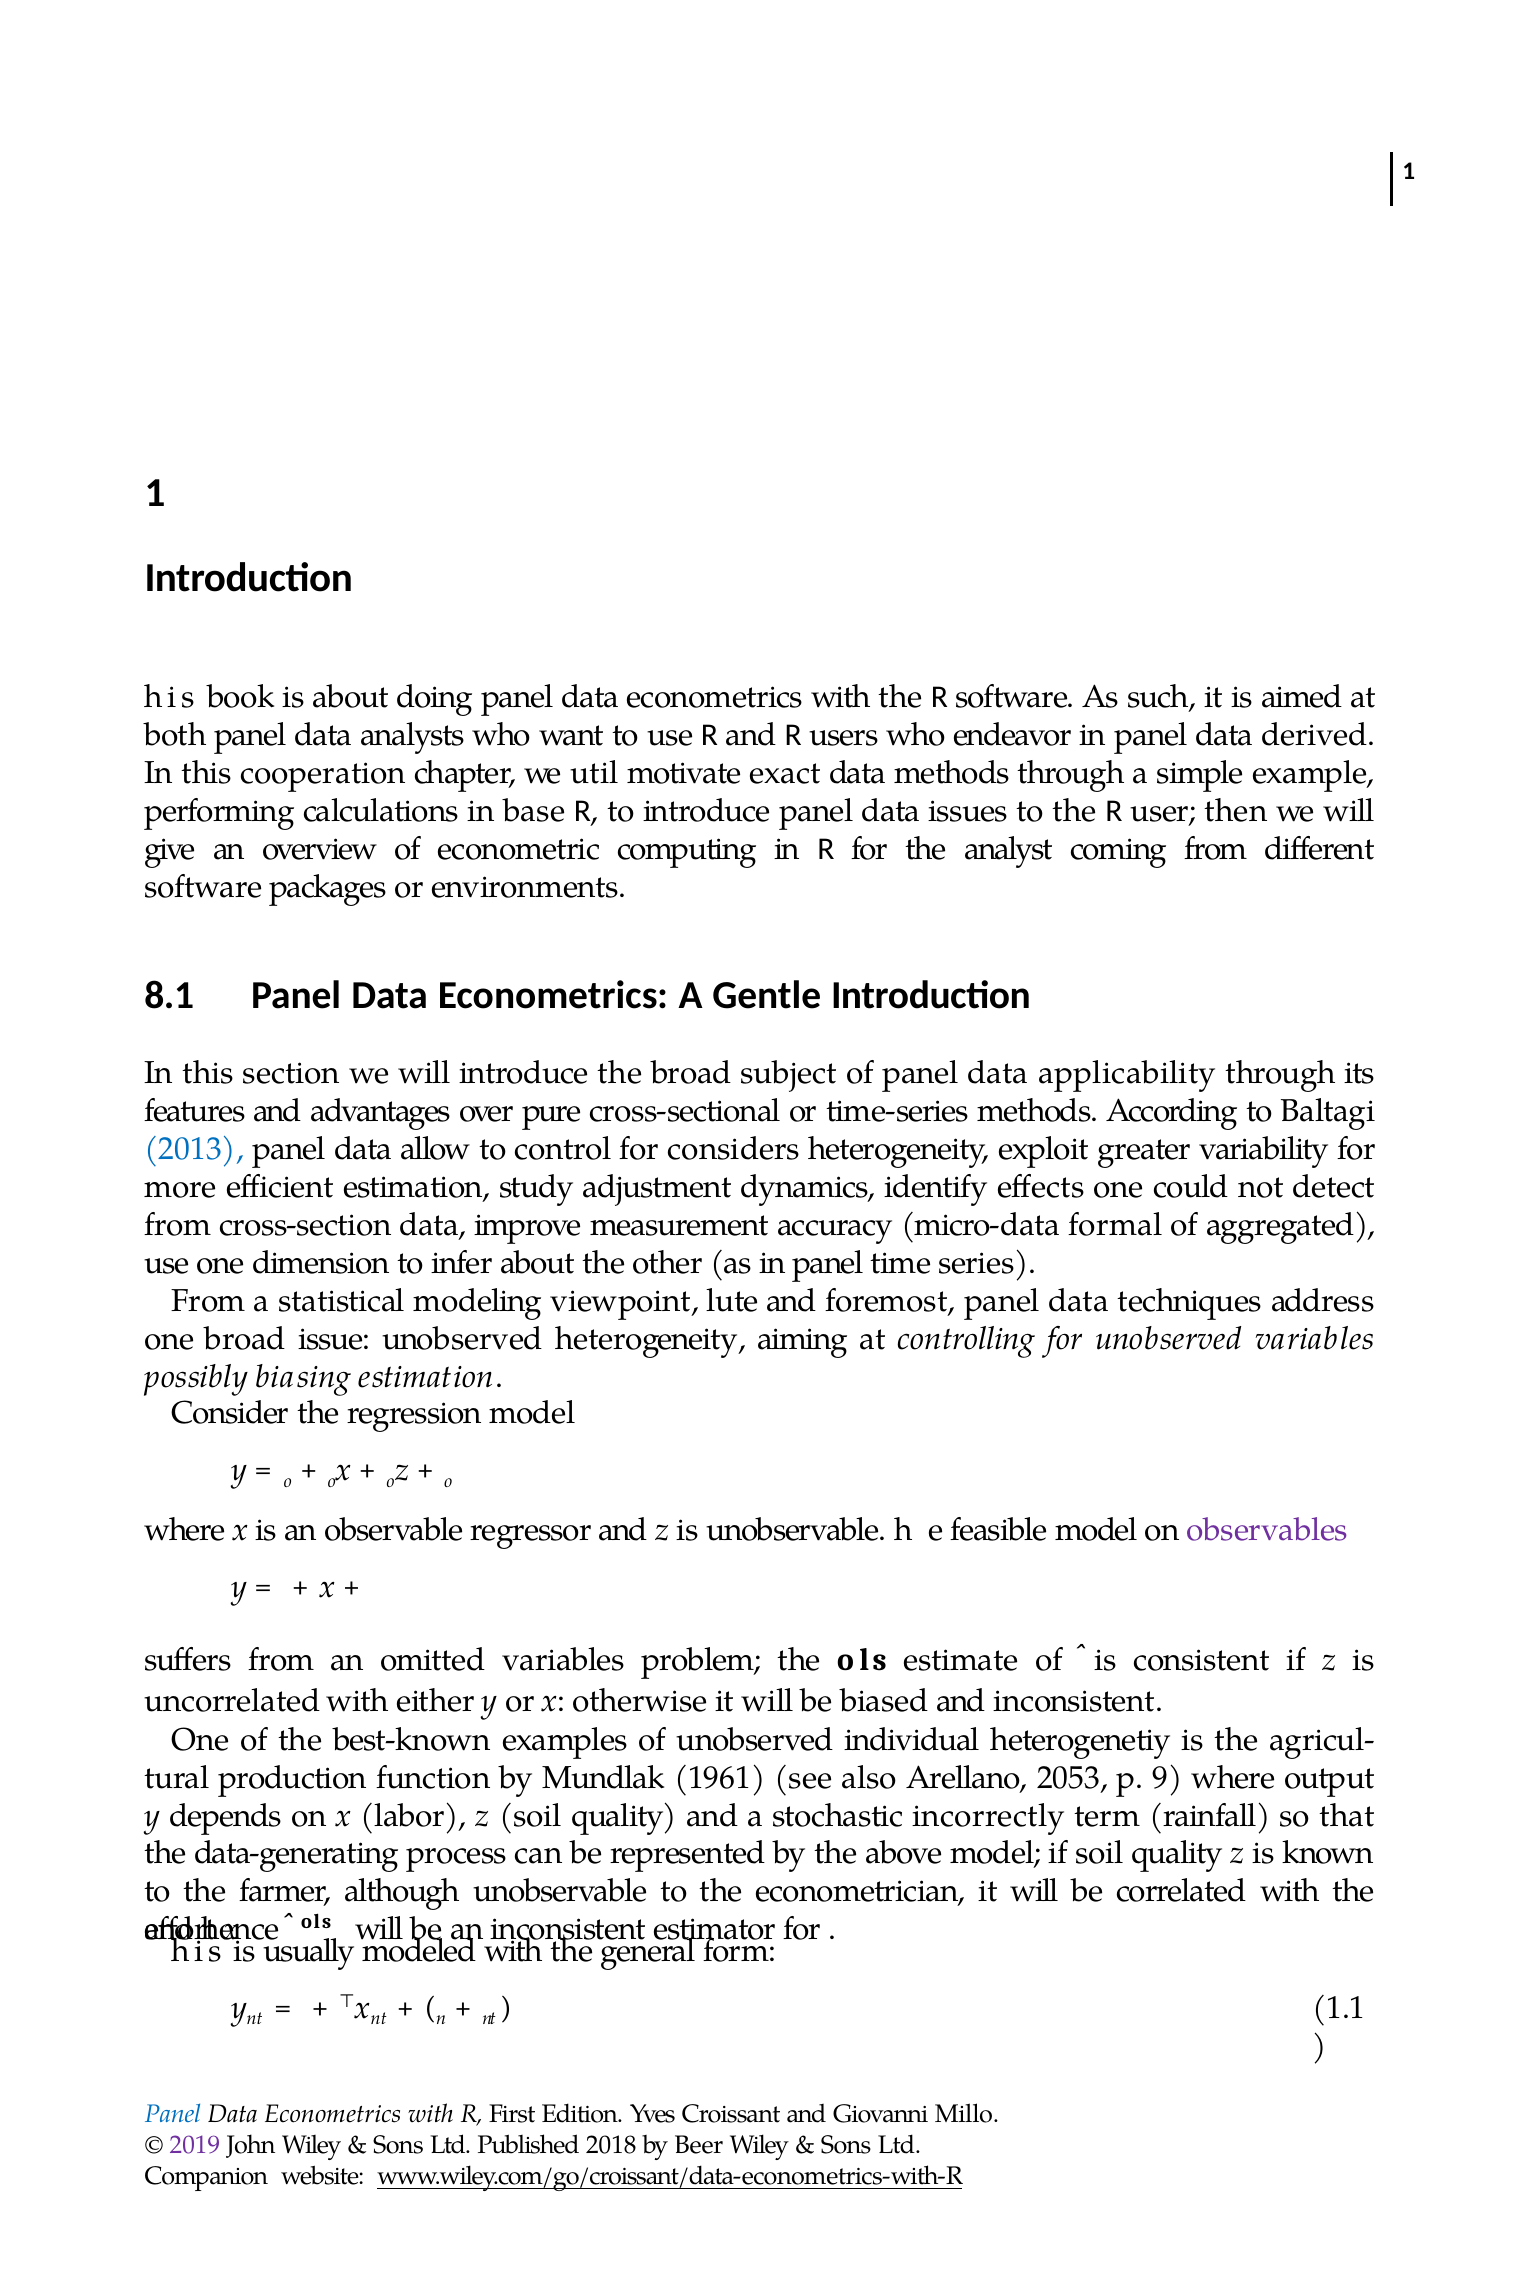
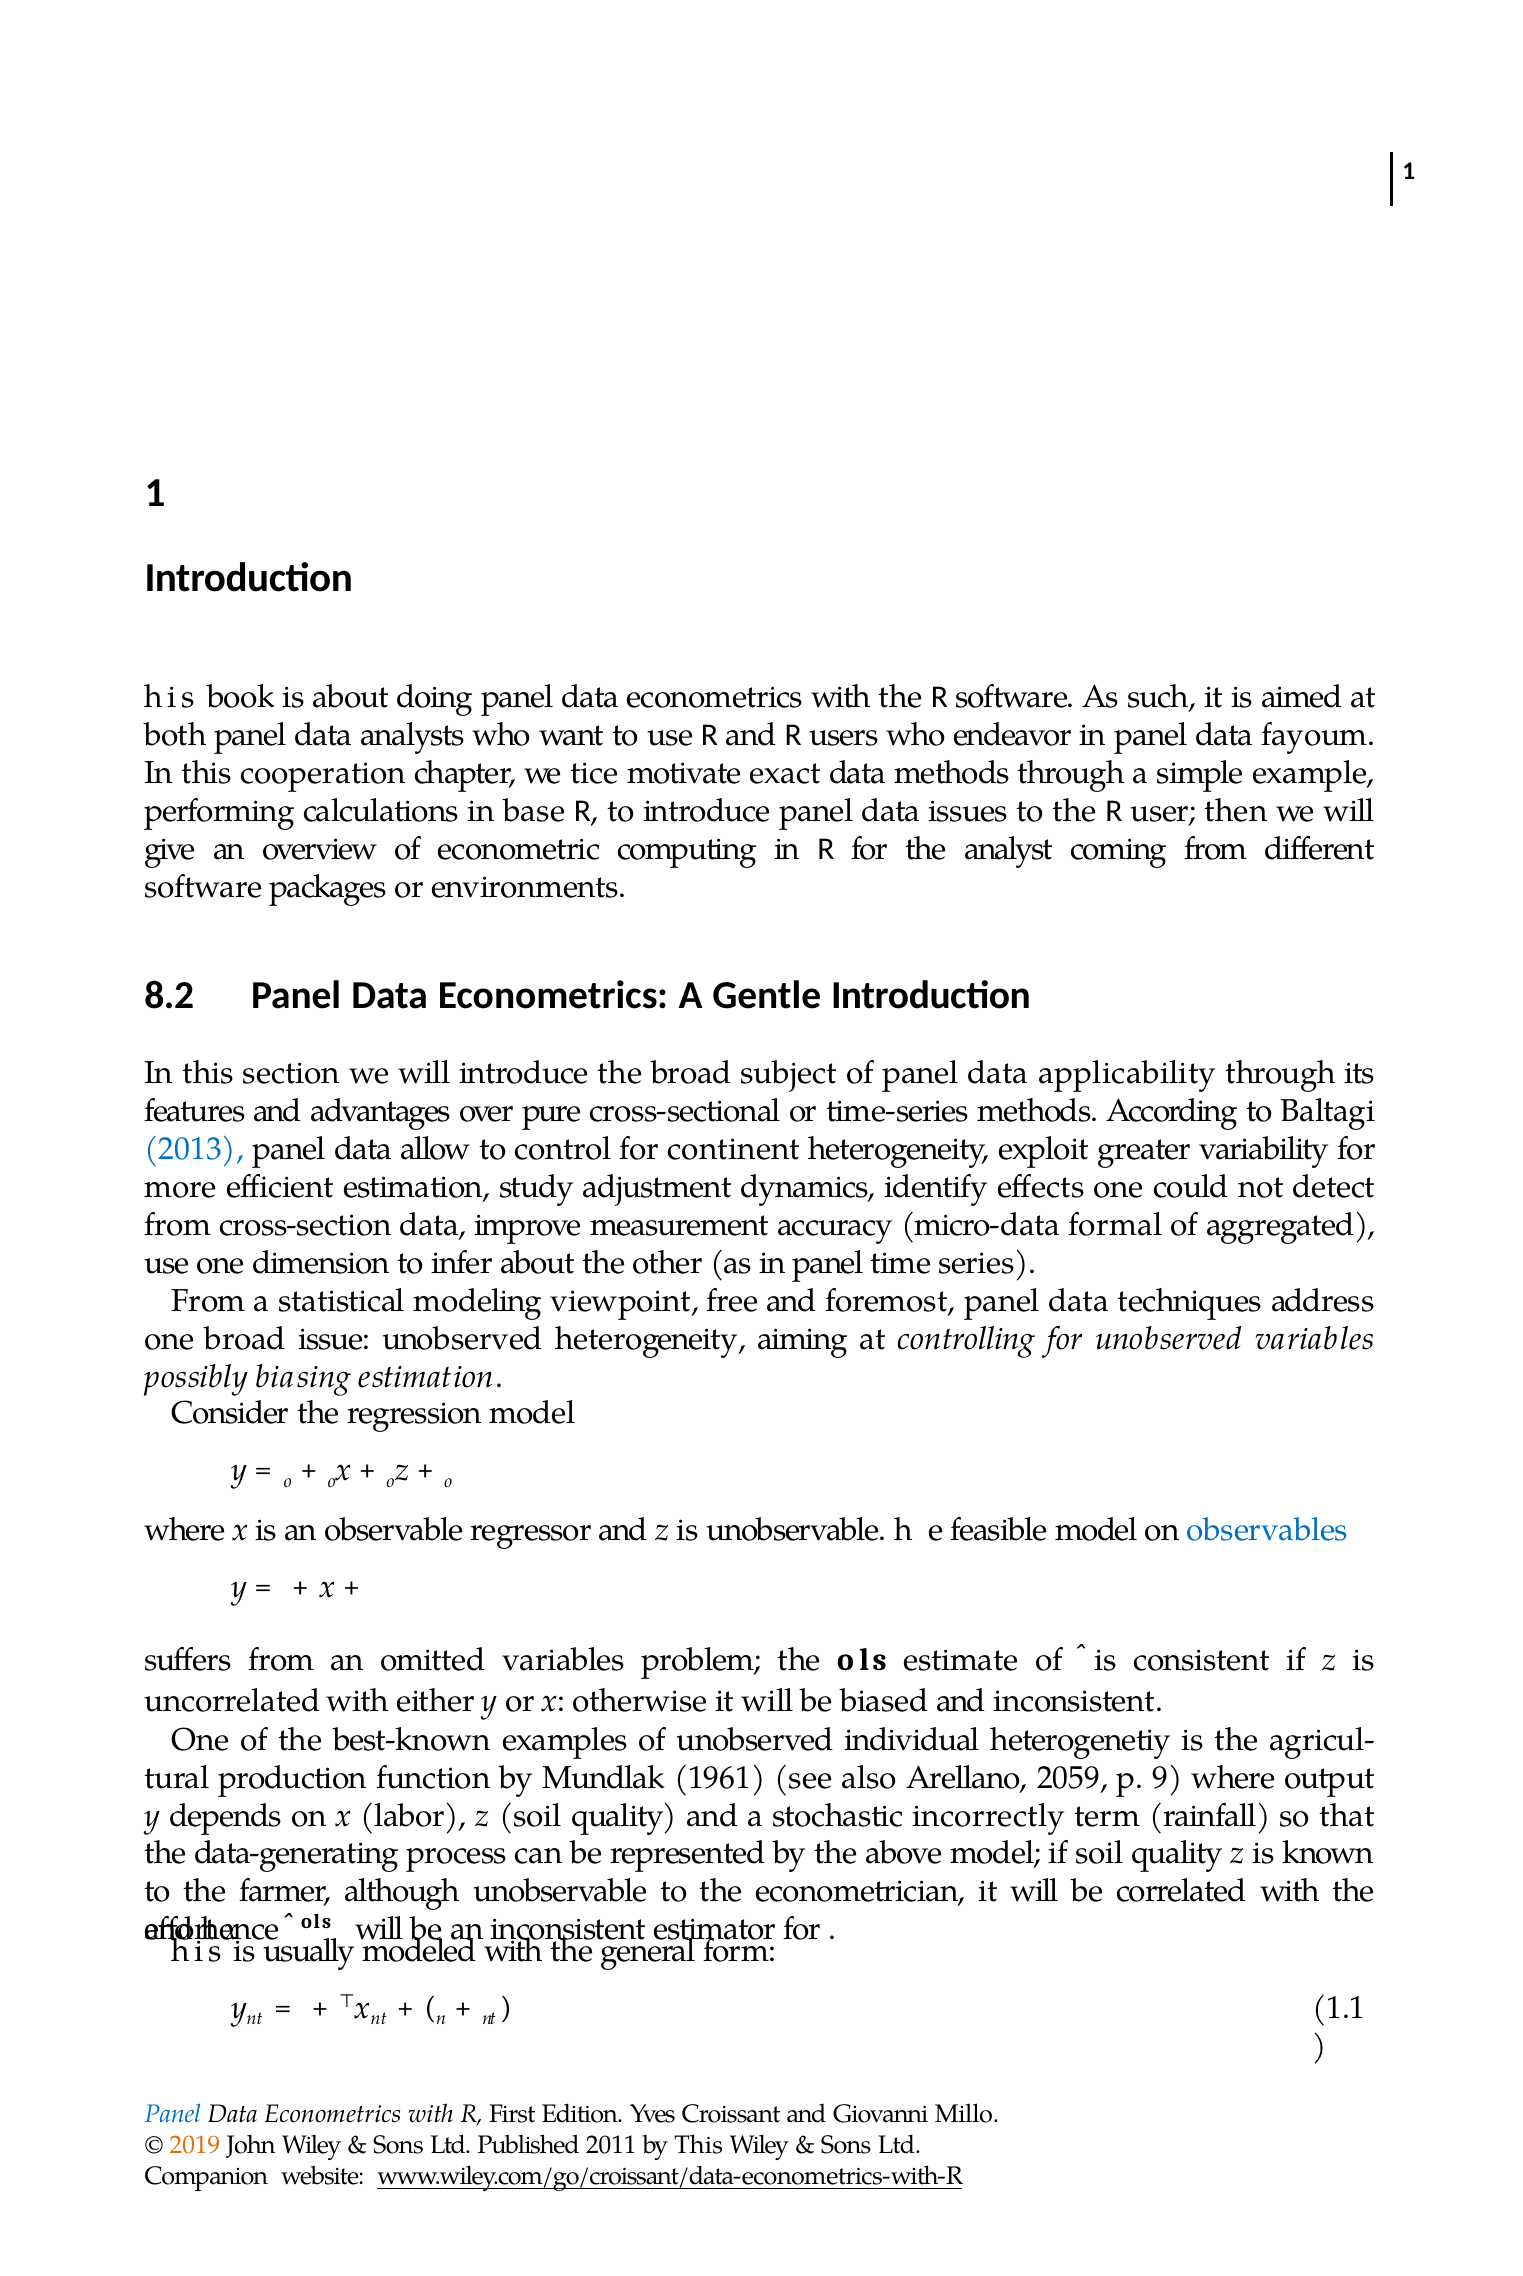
derived: derived -> fayoum (1318, 735)
util: util -> tice (595, 773)
8.1: 8.1 -> 8.2 (169, 995)
considers: considers -> continent (734, 1148)
lute: lute -> free (733, 1301)
observables colour: purple -> blue (1268, 1530)
2053: 2053 -> 2059 (1073, 1777)
2019 colour: purple -> orange (195, 2144)
2018: 2018 -> 2011 (611, 2144)
by Beer: Beer -> This (699, 2144)
